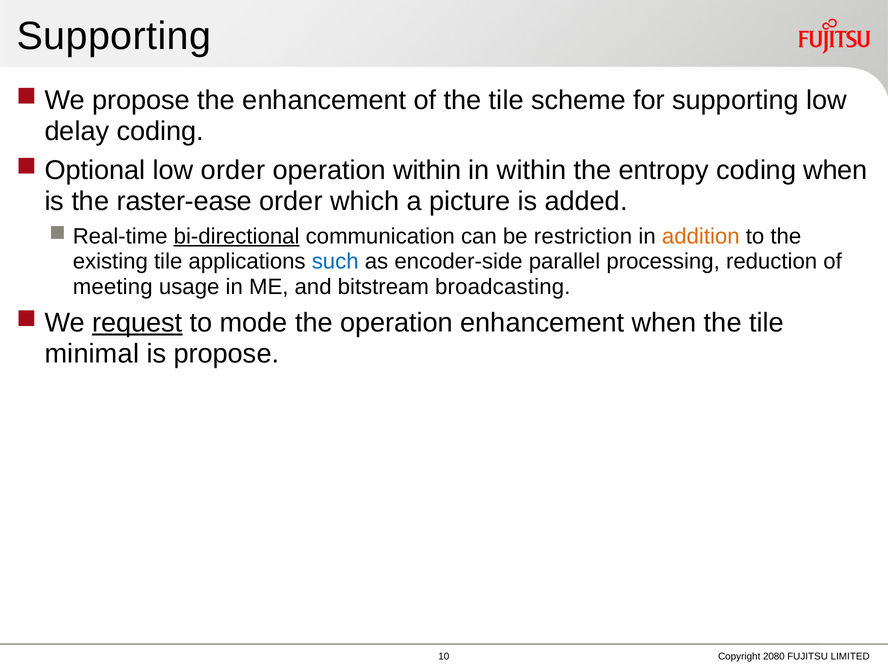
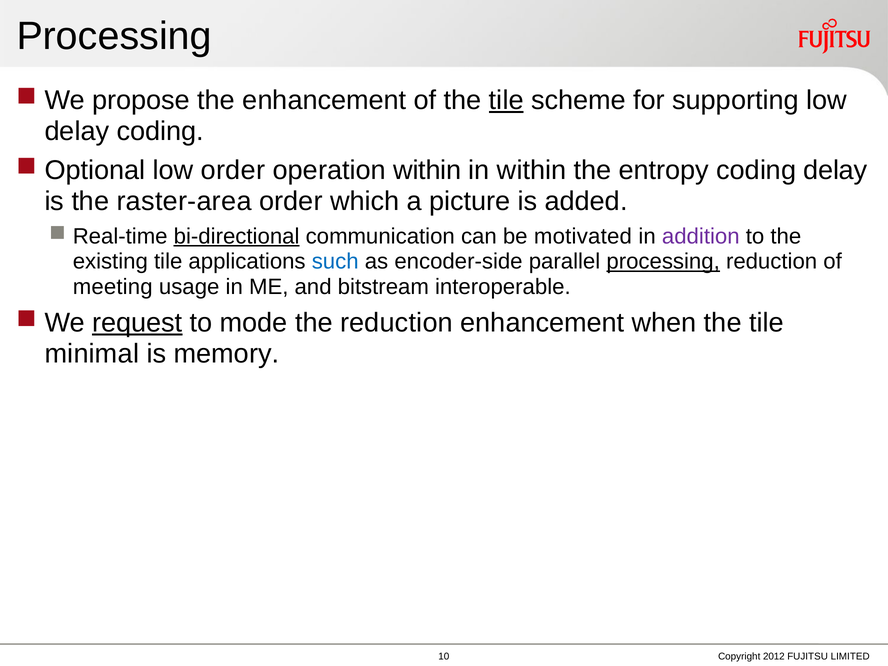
Supporting: Supporting -> Processing (114, 36)
tile underline: none -> present (506, 100)
coding when: when -> delay (835, 170)
raster-ease: raster-ease -> raster-area (184, 201)
restriction: restriction -> motivated (583, 236)
addition colour: orange -> purple (701, 236)
processing underline: none -> present (663, 262)
broadcasting: broadcasting -> interoperable (503, 287)
the operation: operation -> reduction (396, 323)
is propose: propose -> memory (226, 354)
2080: 2080 -> 2012 (774, 657)
